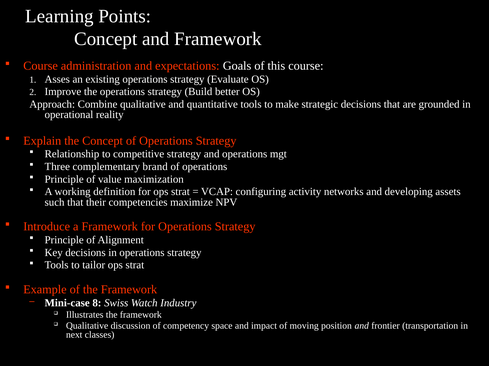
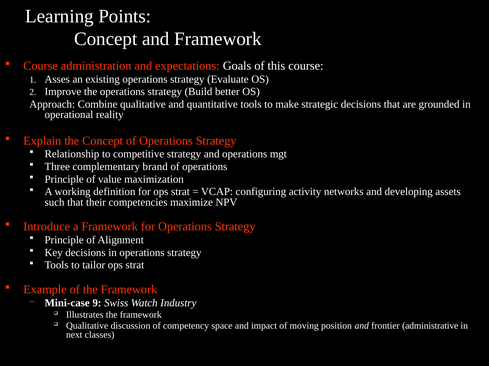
8: 8 -> 9 (97, 303)
transportation: transportation -> administrative (430, 326)
